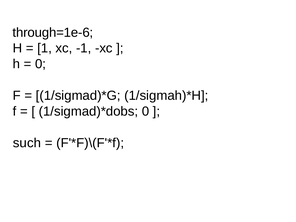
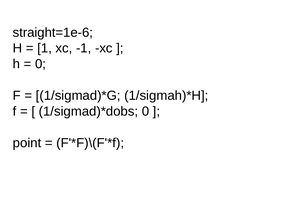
through=1e-6: through=1e-6 -> straight=1e-6 (53, 32)
such: such -> point (27, 143)
